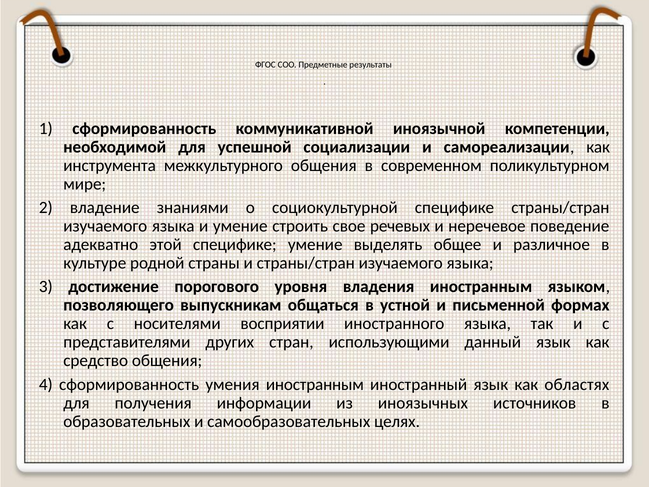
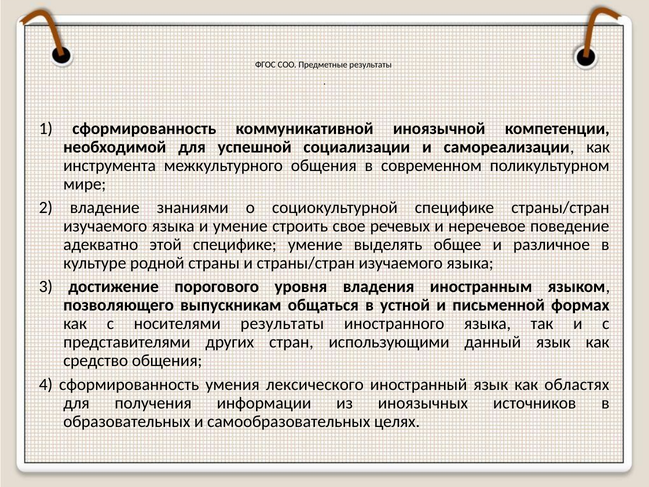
носителями восприятии: восприятии -> результаты (282, 324)
умения иностранным: иностранным -> лексического (315, 384)
